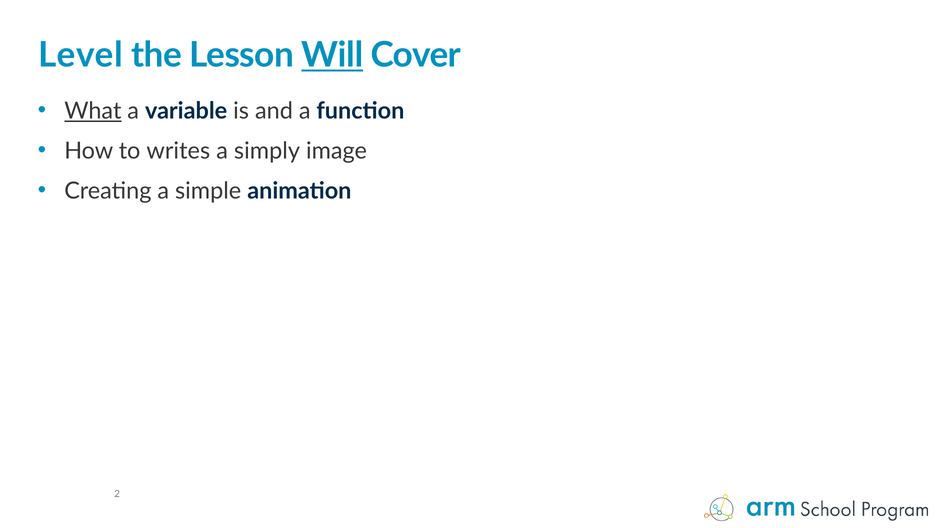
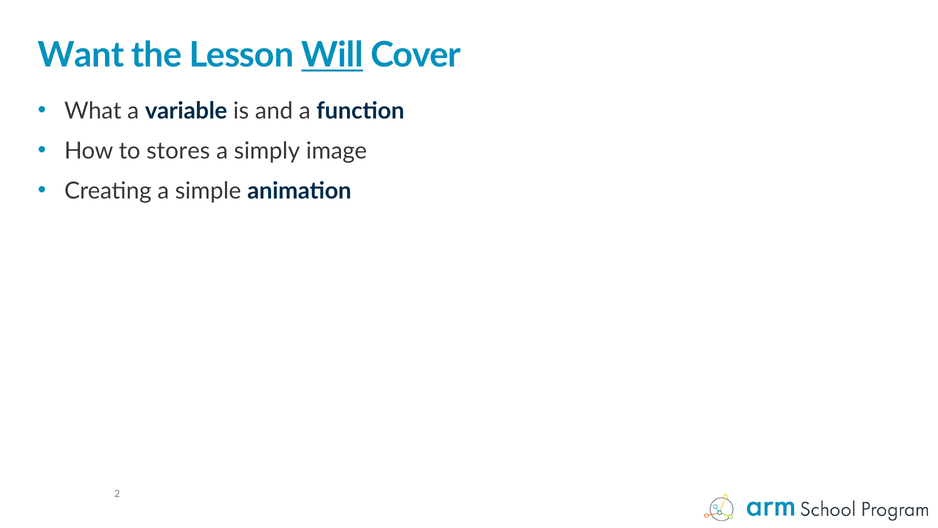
Level: Level -> Want (81, 55)
What underline: present -> none (93, 111)
writes: writes -> stores (178, 151)
